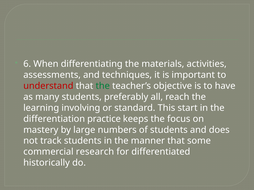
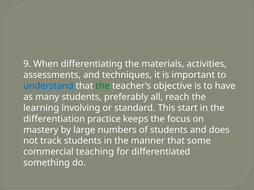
6: 6 -> 9 (27, 64)
understand colour: red -> blue (48, 86)
research: research -> teaching (95, 152)
historically: historically -> something (47, 163)
